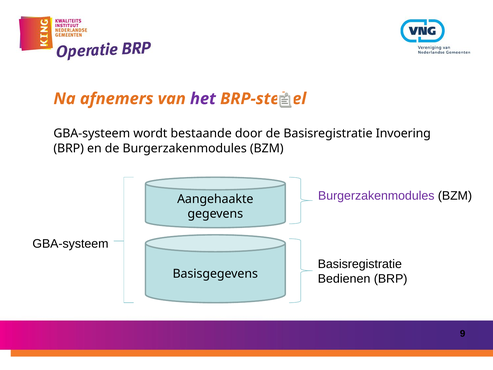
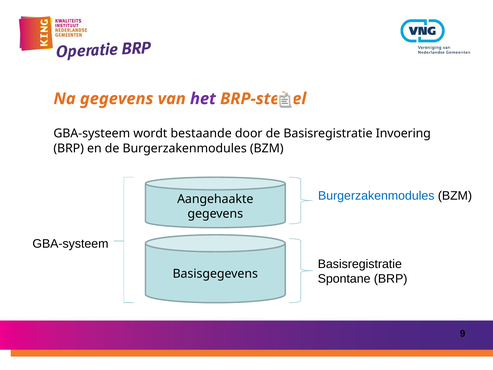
Na afnemers: afnemers -> gegevens (117, 99)
Burgerzakenmodules colour: purple -> blue (376, 196)
Bedienen: Bedienen -> Spontane (344, 279)
